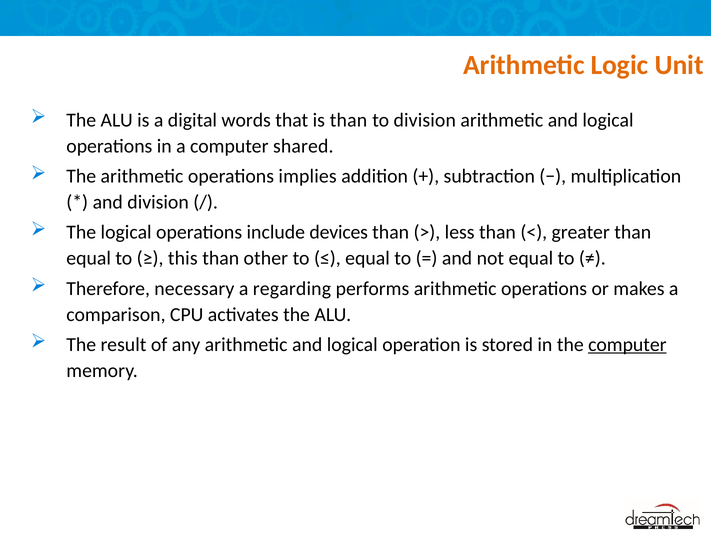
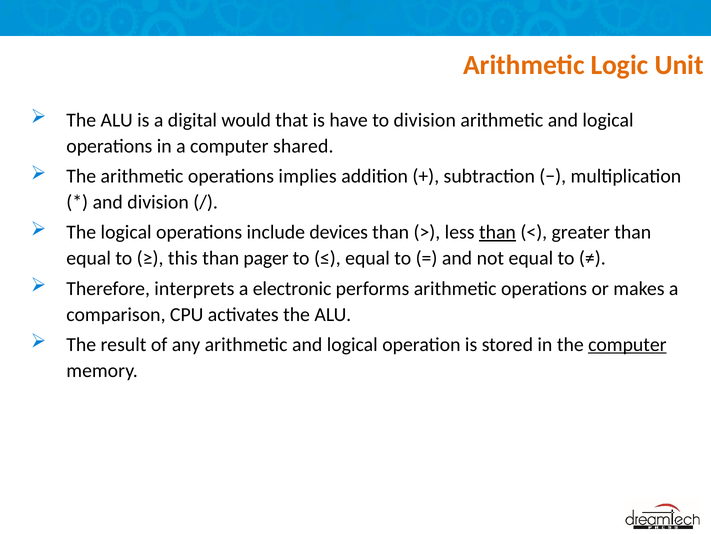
words: words -> would (246, 120)
is than: than -> have (349, 120)
than underline: none -> present (497, 232)
other: other -> pager (266, 258)
necessary: necessary -> interprets (194, 288)
regarding: regarding -> electronic (292, 288)
